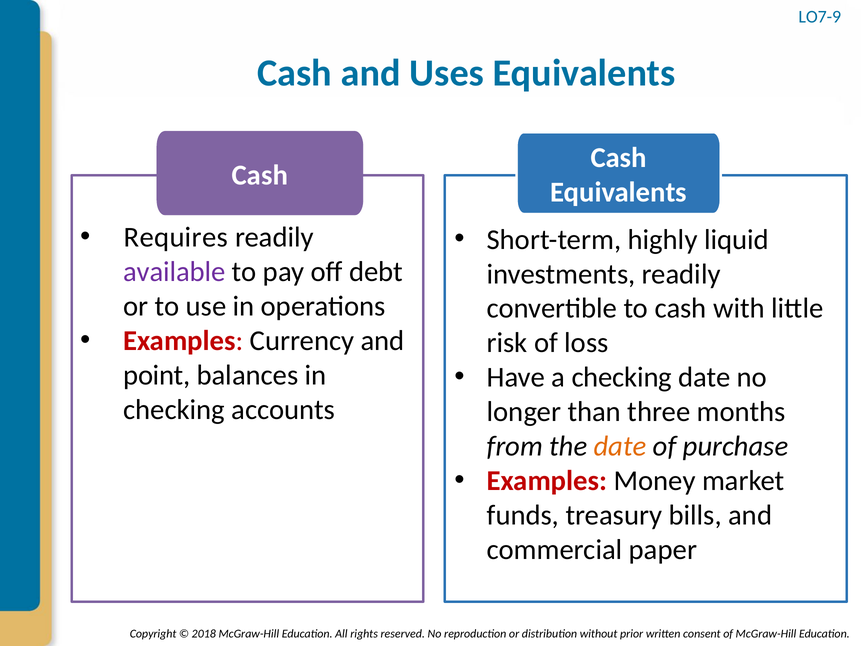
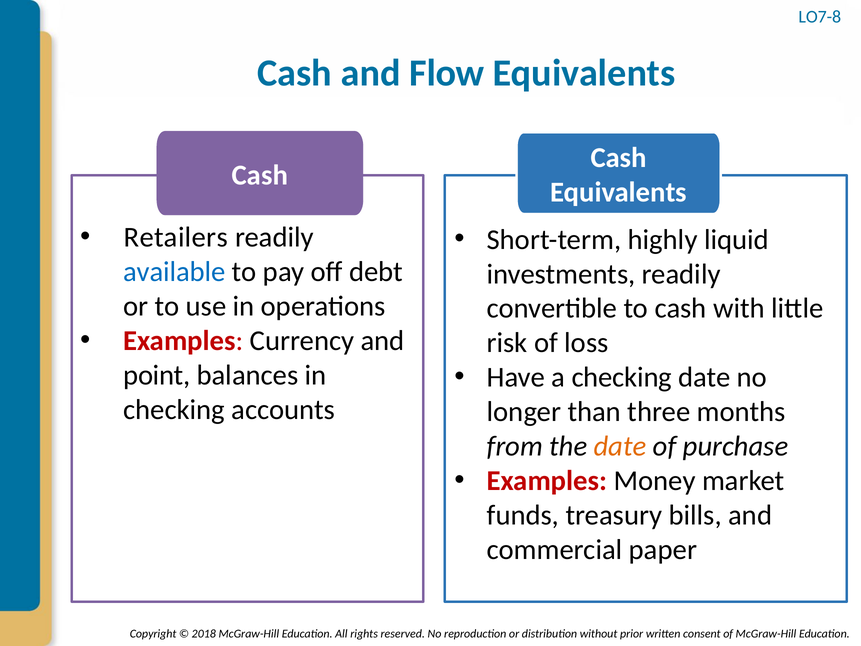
LO7-9: LO7-9 -> LO7-8 (820, 17)
Uses: Uses -> Flow (447, 73)
Requires: Requires -> Retailers (176, 237)
available colour: purple -> blue (174, 272)
